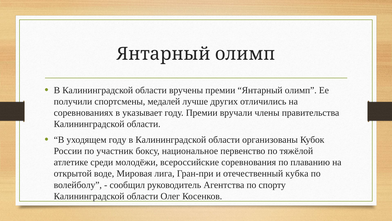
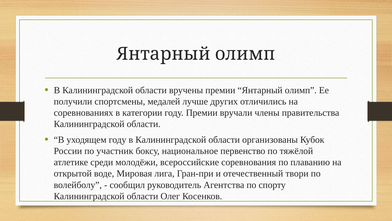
указывает: указывает -> категории (142, 112)
кубка: кубка -> твори (297, 173)
